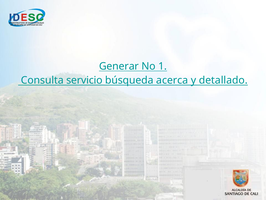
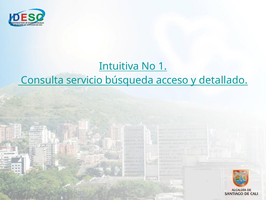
Generar: Generar -> Intuitiva (119, 66)
acerca: acerca -> acceso (172, 80)
